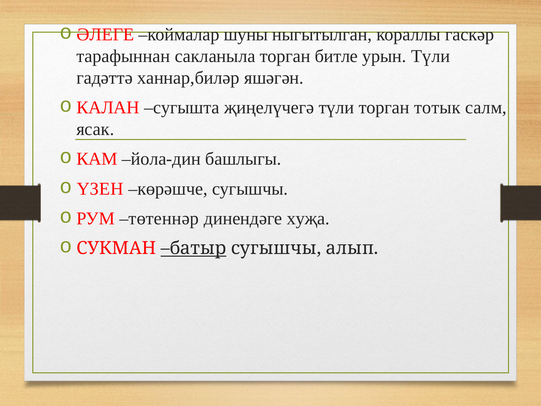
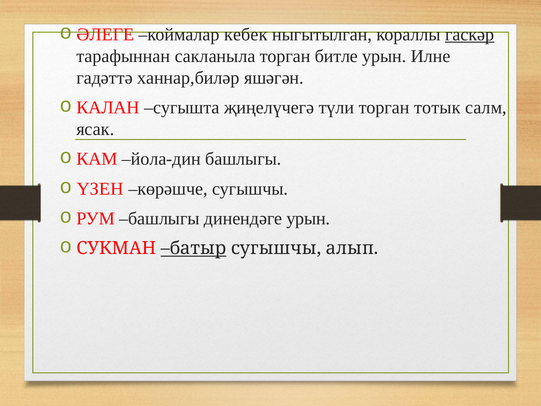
шуны: шуны -> кебек (246, 34)
гаскәр underline: none -> present (470, 34)
урын Түли: Түли -> Илне (431, 56)
РУМ төтеннәр: төтеннәр -> башлыгы (159, 218)
динендәге хуҗа: хуҗа -> урын (308, 218)
